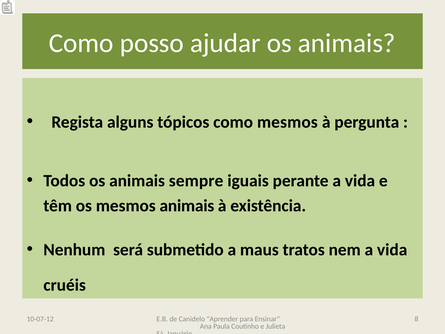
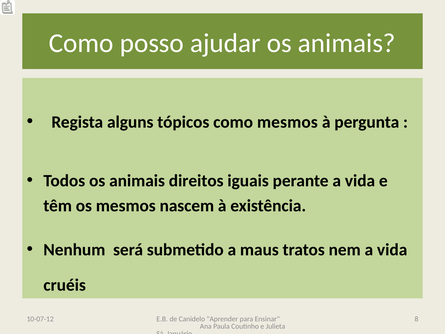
sempre: sempre -> direitos (196, 181)
mesmos animais: animais -> nascem (187, 205)
